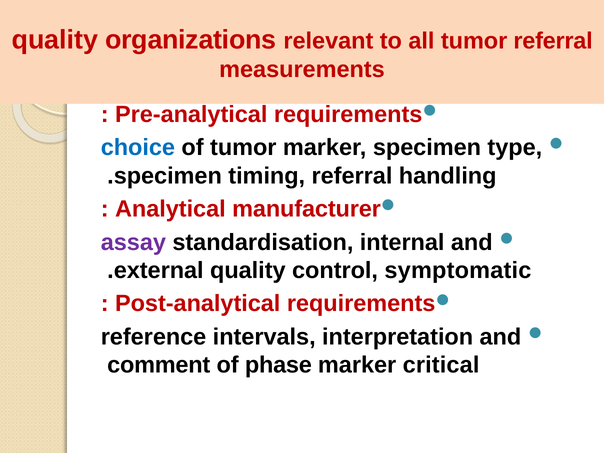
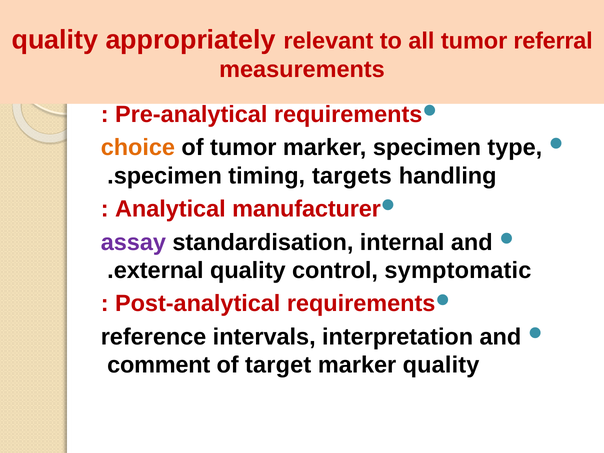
organizations: organizations -> appropriately (191, 40)
choice colour: blue -> orange (138, 148)
timing referral: referral -> targets (352, 176)
phase: phase -> target (278, 365)
marker critical: critical -> quality (441, 365)
